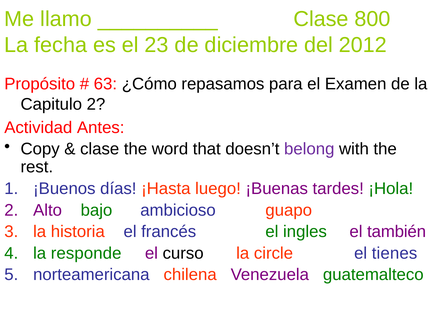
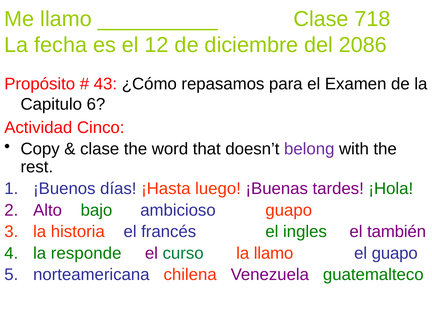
800: 800 -> 718 (373, 19)
23: 23 -> 12 (157, 45)
2012: 2012 -> 2086 (363, 45)
63: 63 -> 43 (105, 84)
Capitulo 2: 2 -> 6 (96, 104)
Antes: Antes -> Cinco (101, 128)
curso colour: black -> green (183, 253)
la circle: circle -> llamo (274, 253)
el tienes: tienes -> guapo (395, 253)
